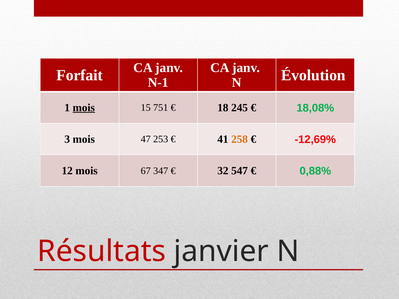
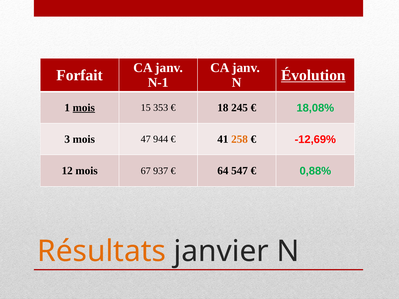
Évolution underline: none -> present (313, 75)
751: 751 -> 353 (161, 108)
253: 253 -> 944 (161, 139)
347: 347 -> 937 (161, 171)
32: 32 -> 64 (223, 171)
Résultats colour: red -> orange (102, 251)
